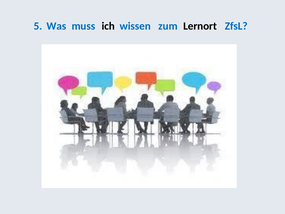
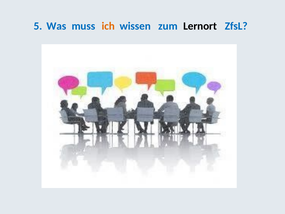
ich colour: black -> orange (108, 26)
